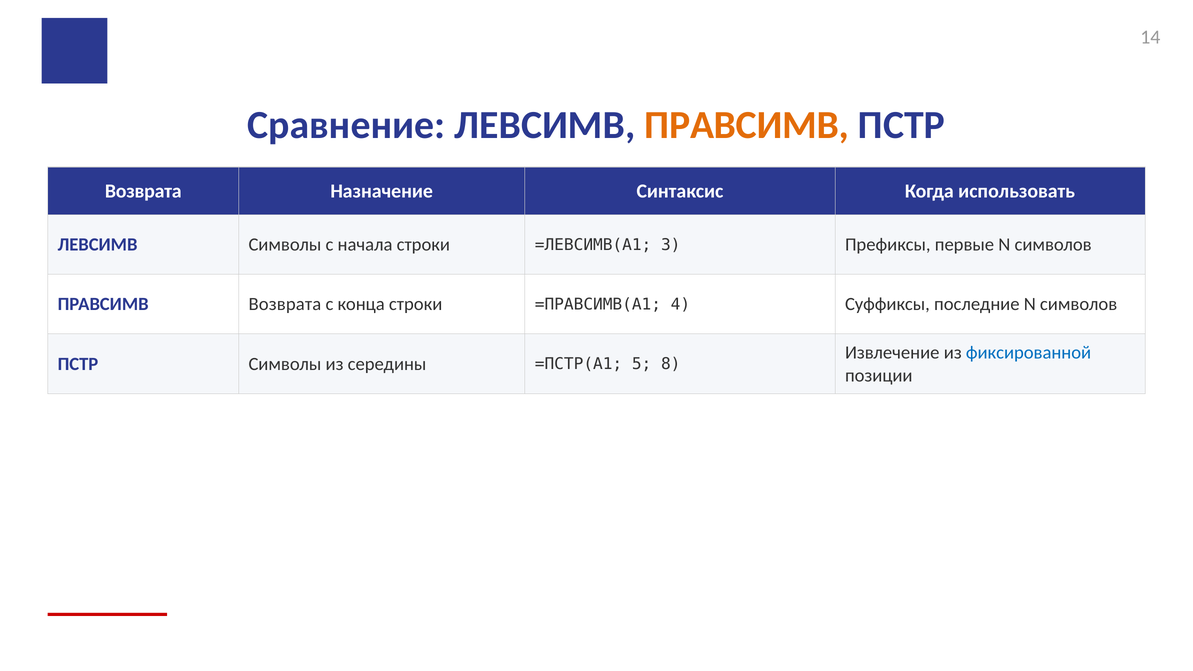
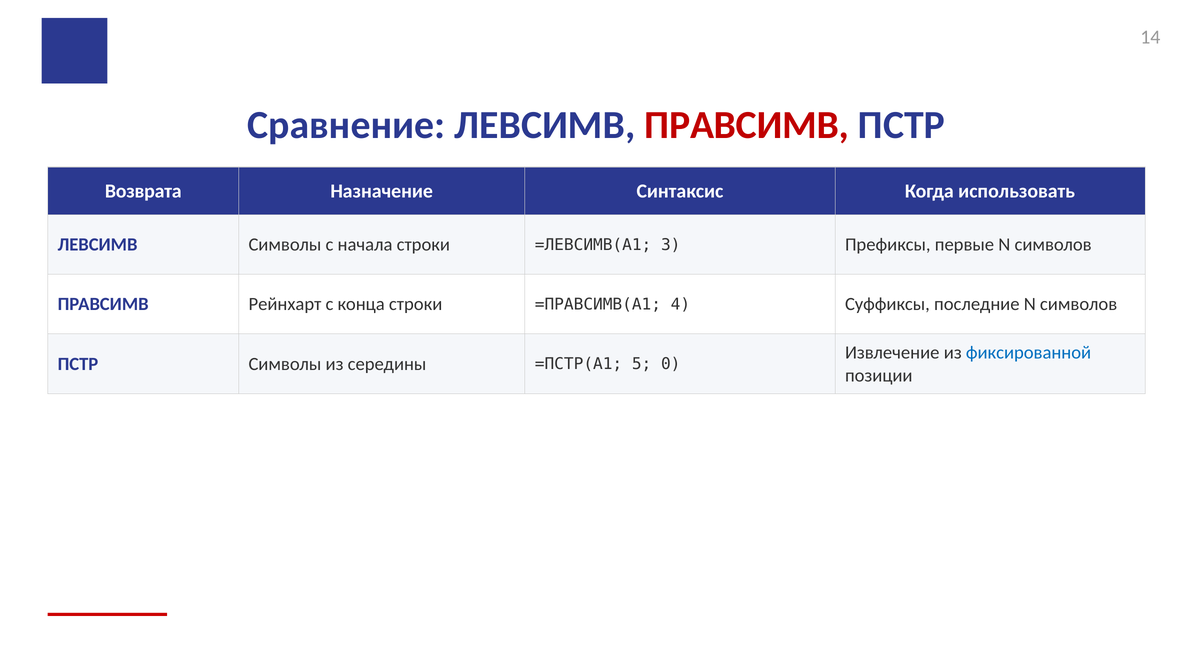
ПРАВСИМВ colour: orange -> red (747, 125)
ПРАВСИМВ Возврата: Возврата -> Рейнхарт (285, 304)
8: 8 -> 0 (671, 364)
